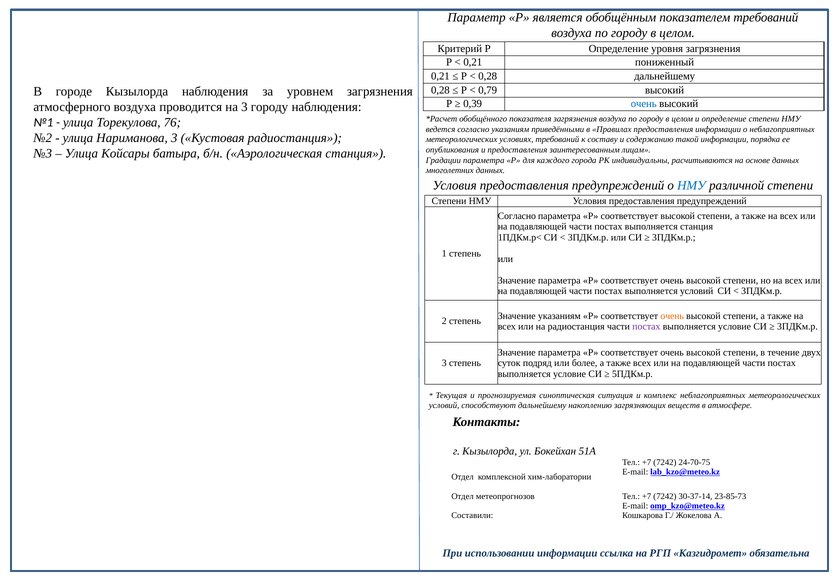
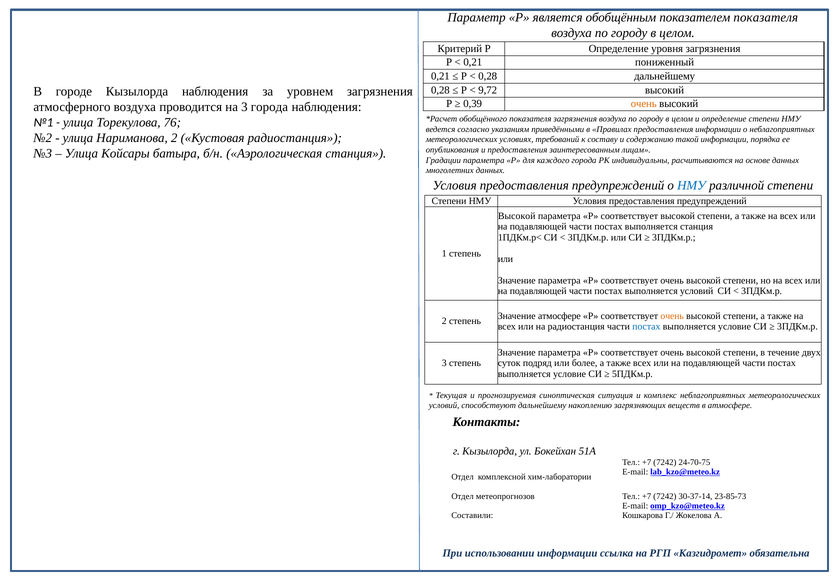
показателем требований: требований -> показателя (766, 17)
0,79: 0,79 -> 9,72 (488, 90)
очень colour: blue -> orange (644, 104)
3 городу: городу -> города (269, 107)
Нариманова 3: 3 -> 2 (174, 138)
Согласно: Согласно -> Высокой (517, 216)
Значение указаниям: указаниям -> атмосфере (559, 316)
постах colour: purple -> blue (646, 326)
